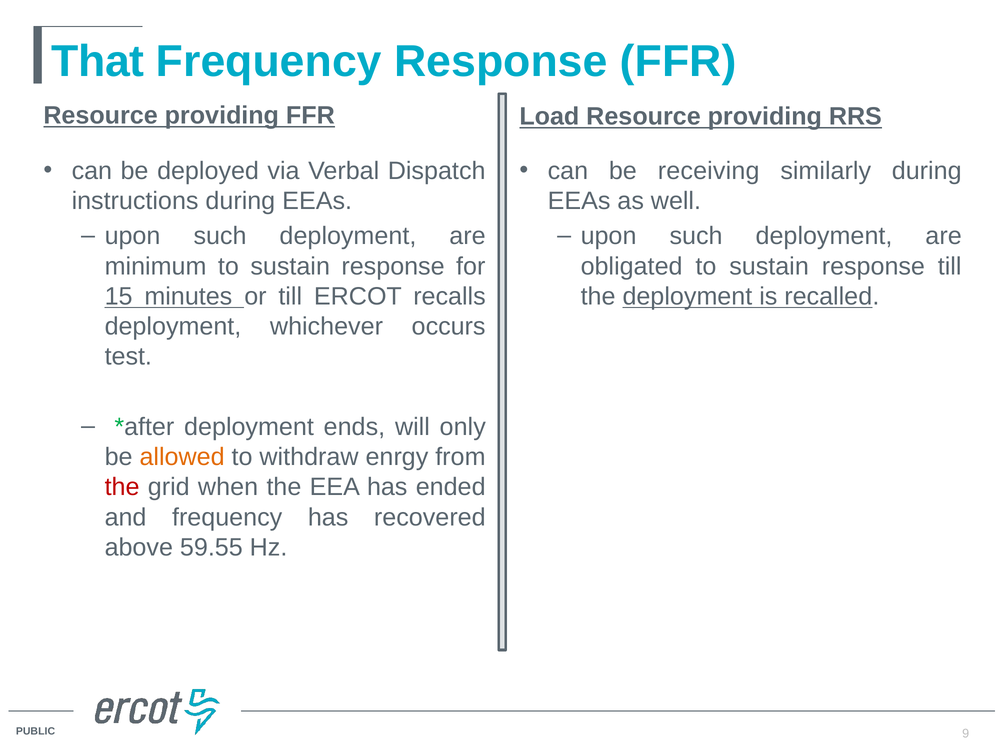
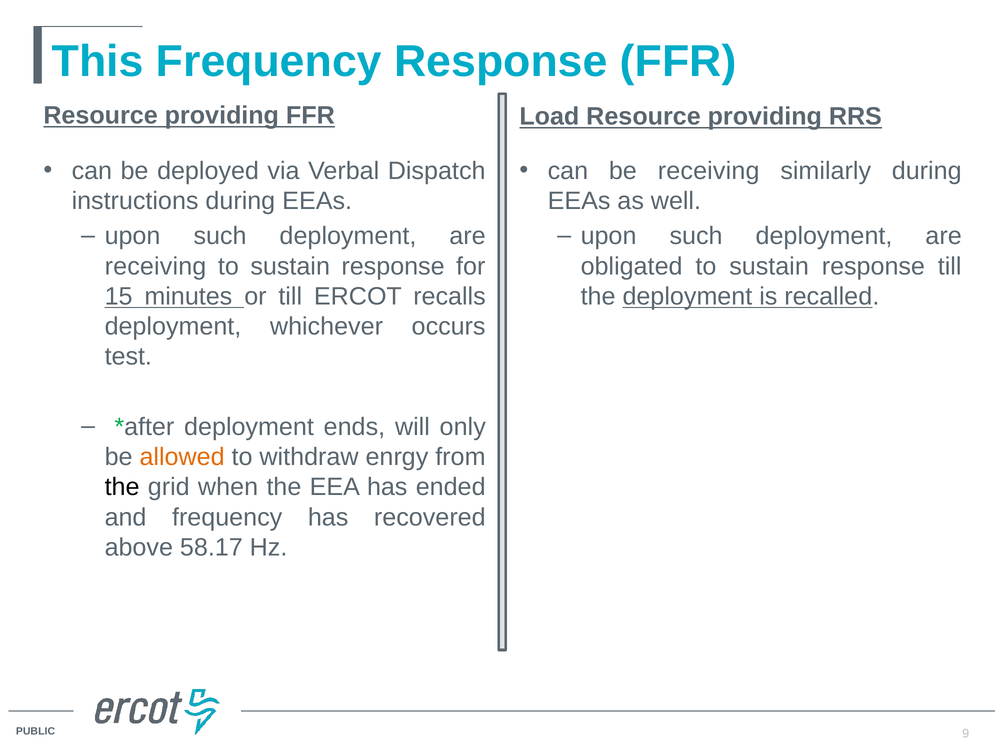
That: That -> This (98, 62)
minimum: minimum -> receiving (155, 267)
the colour: red -> black (122, 488)
59.55: 59.55 -> 58.17 (211, 548)
